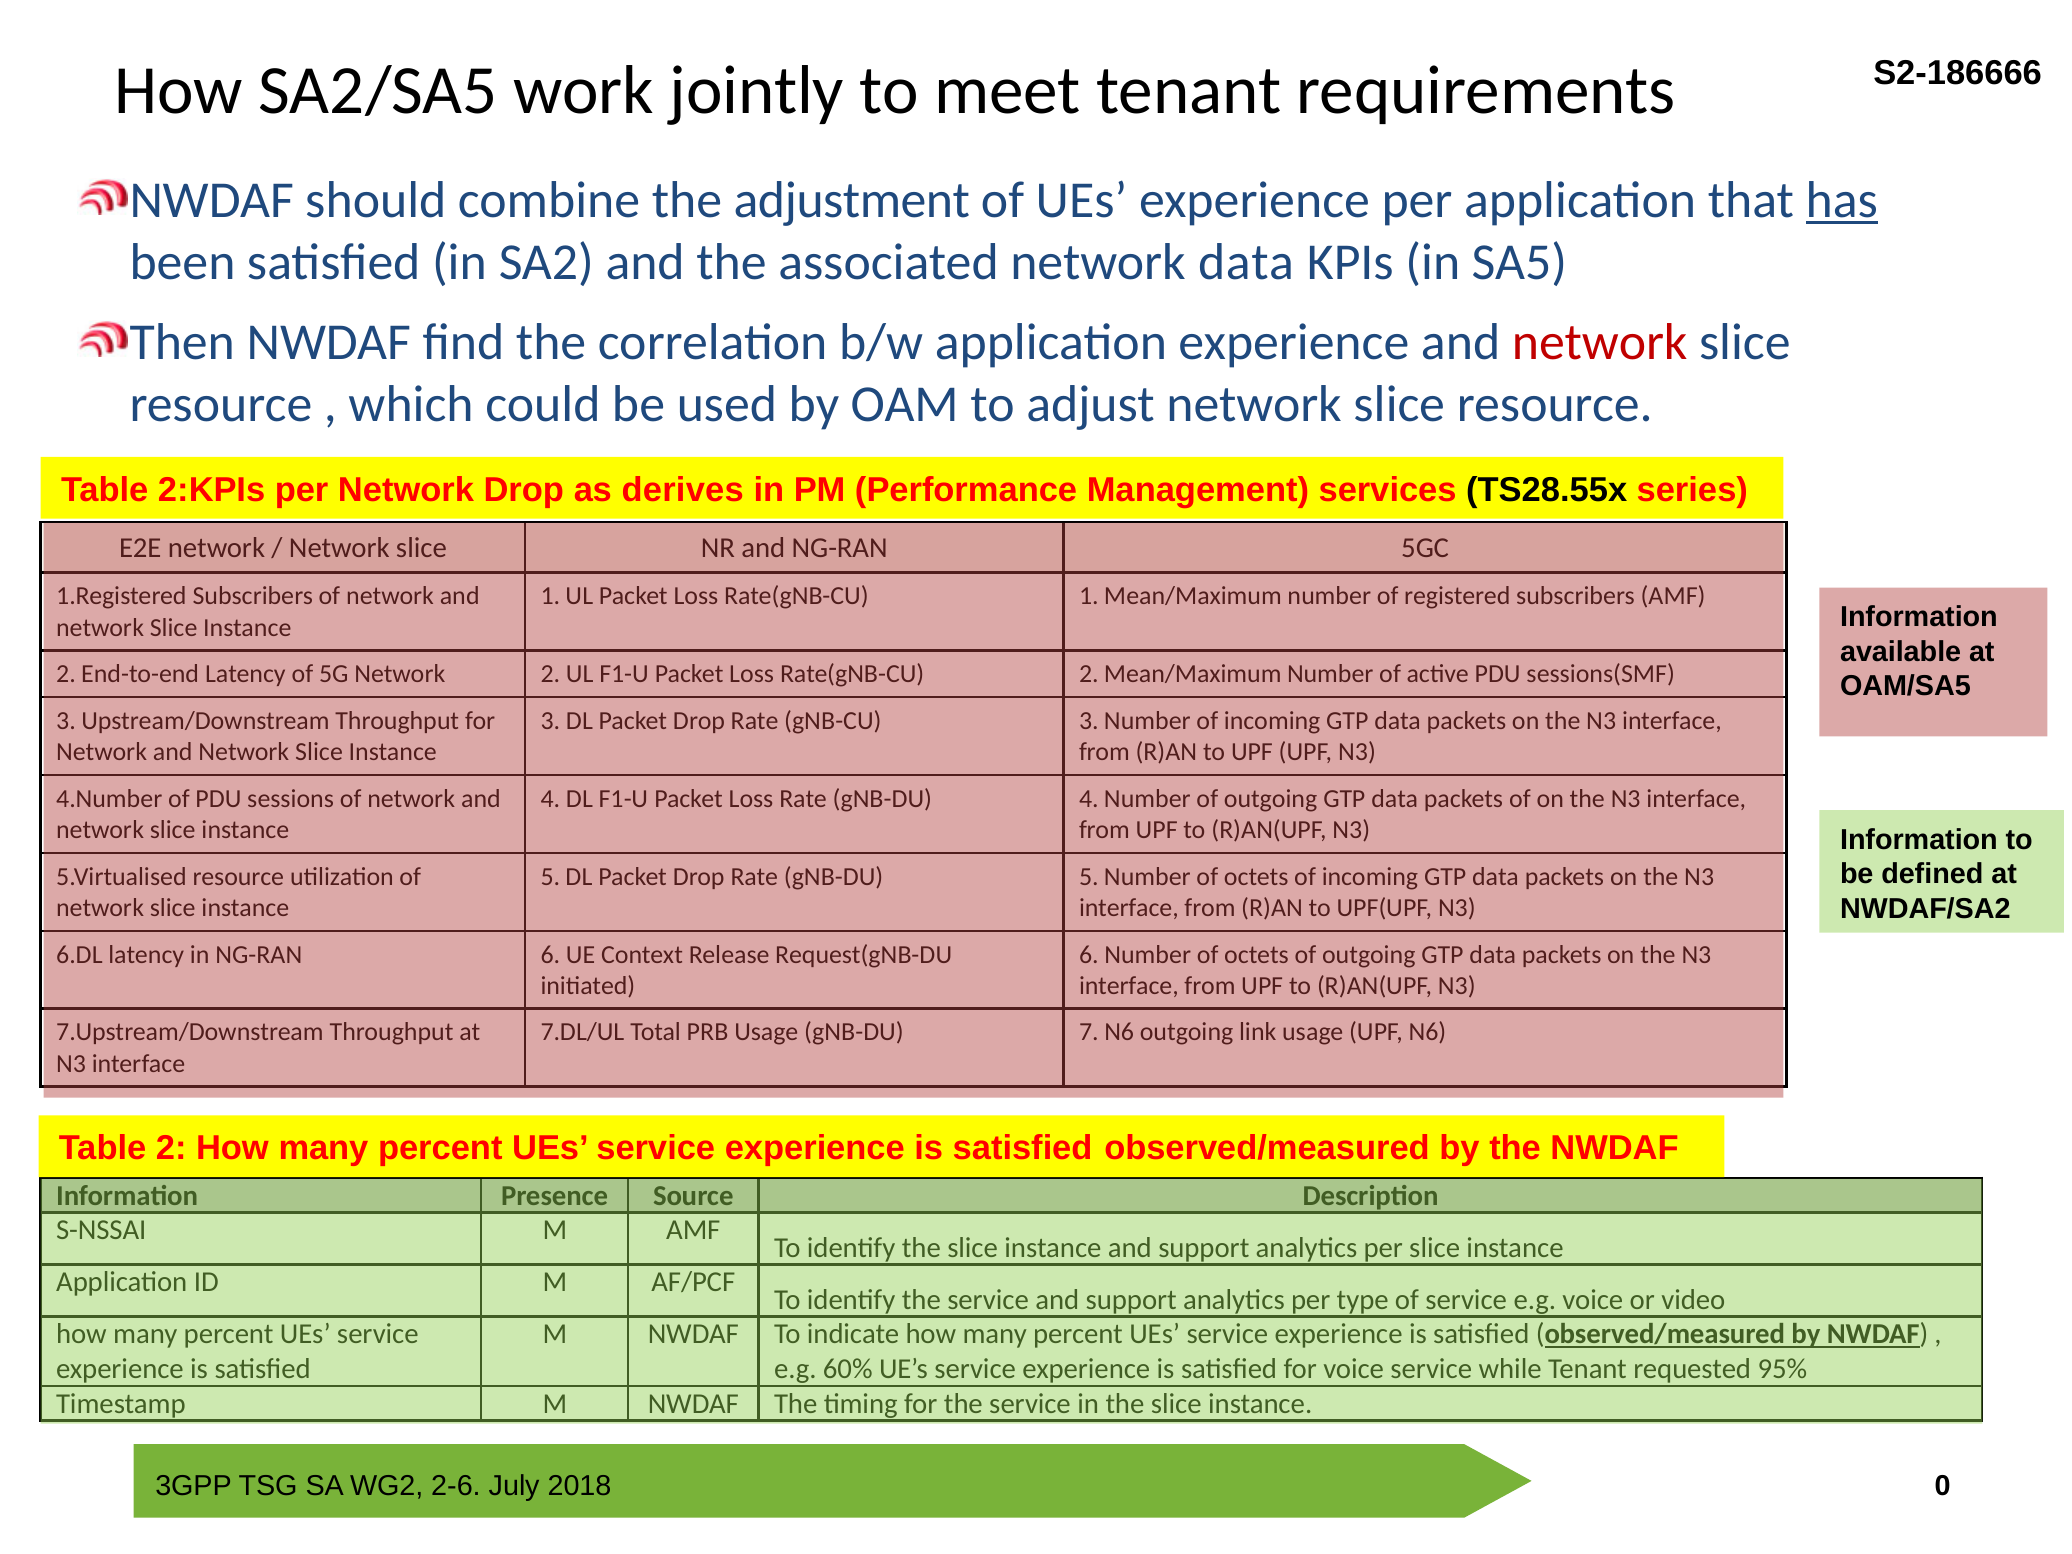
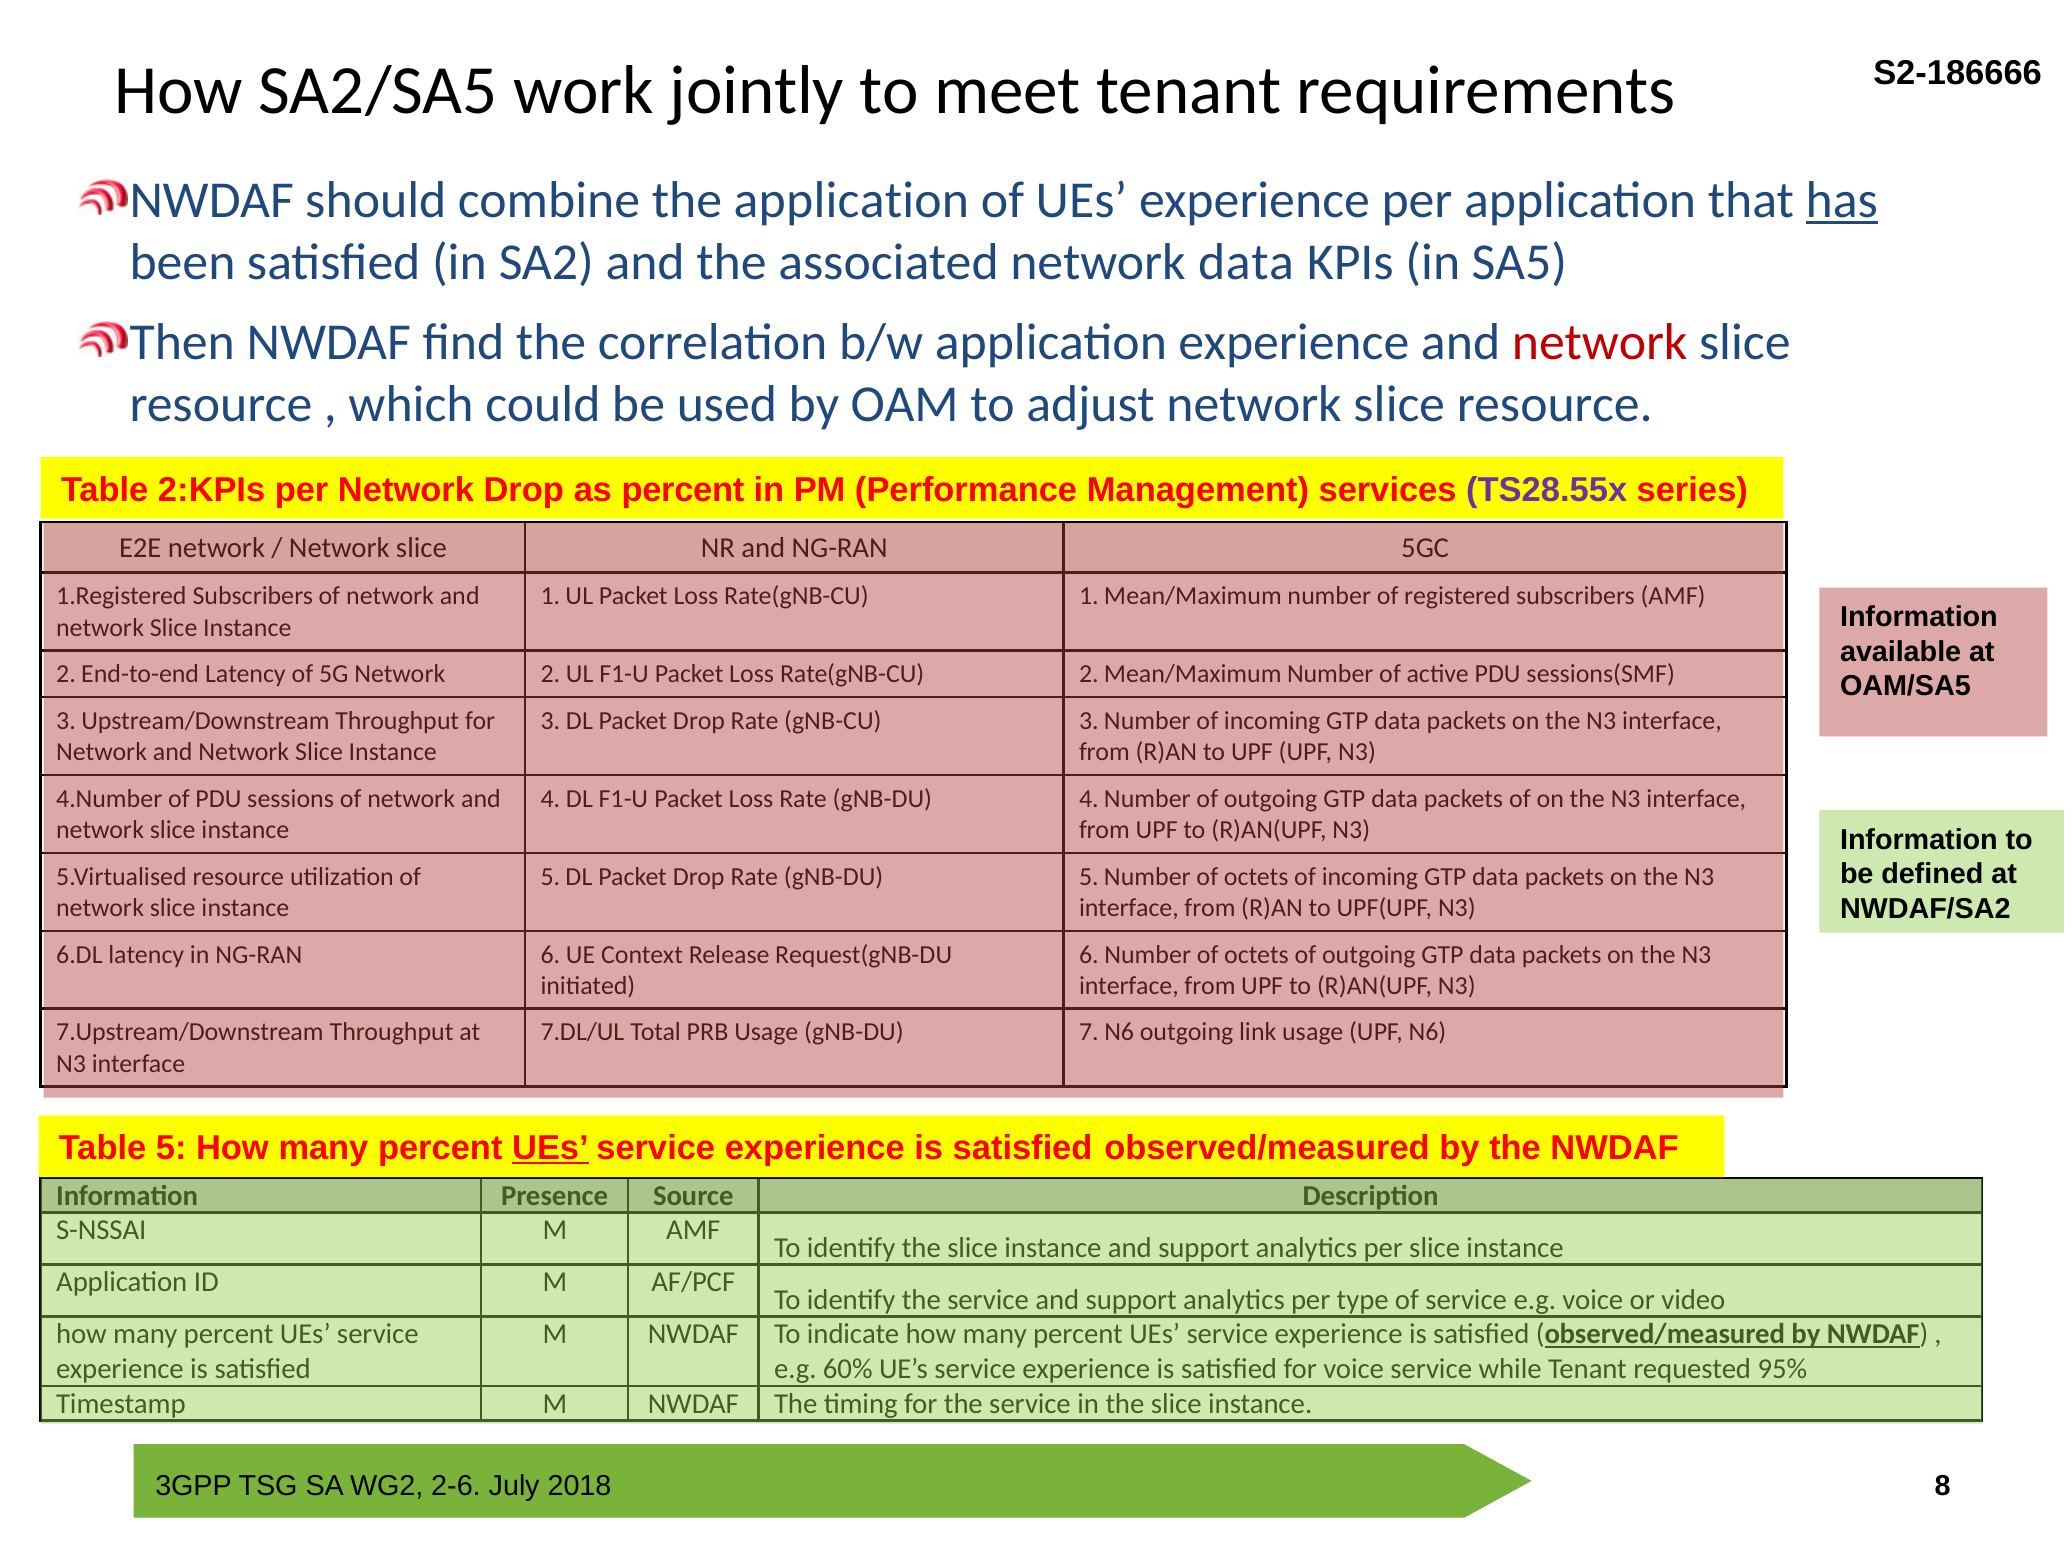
the adjustment: adjustment -> application (851, 200)
as derives: derives -> percent (683, 490)
TS28.55x colour: black -> purple (1547, 490)
Table 2: 2 -> 5 (171, 1149)
UEs underline: none -> present (550, 1149)
0: 0 -> 8 (1943, 1486)
